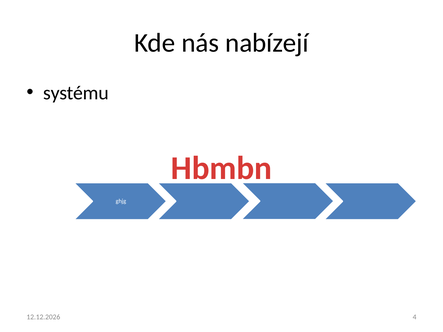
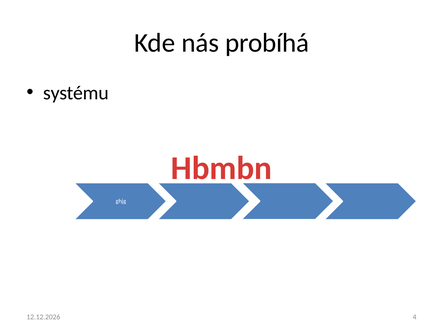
nabízejí: nabízejí -> probíhá (267, 43)
